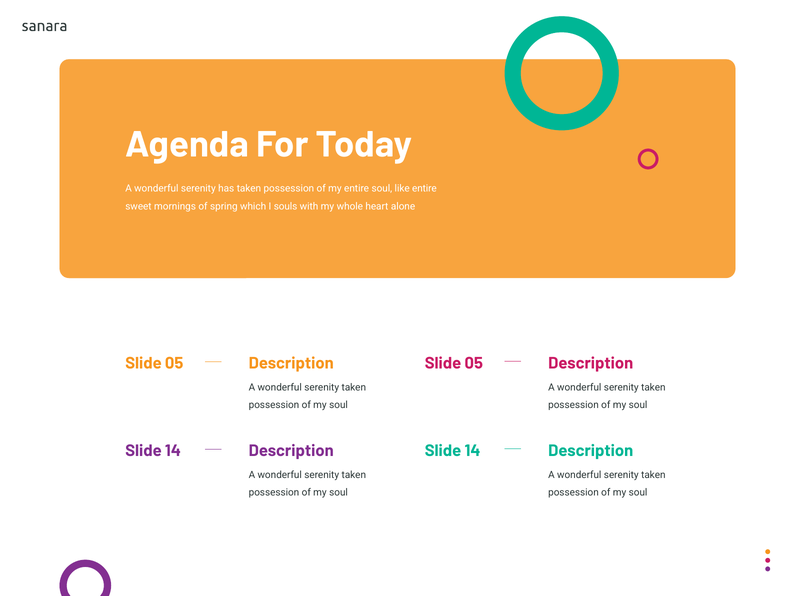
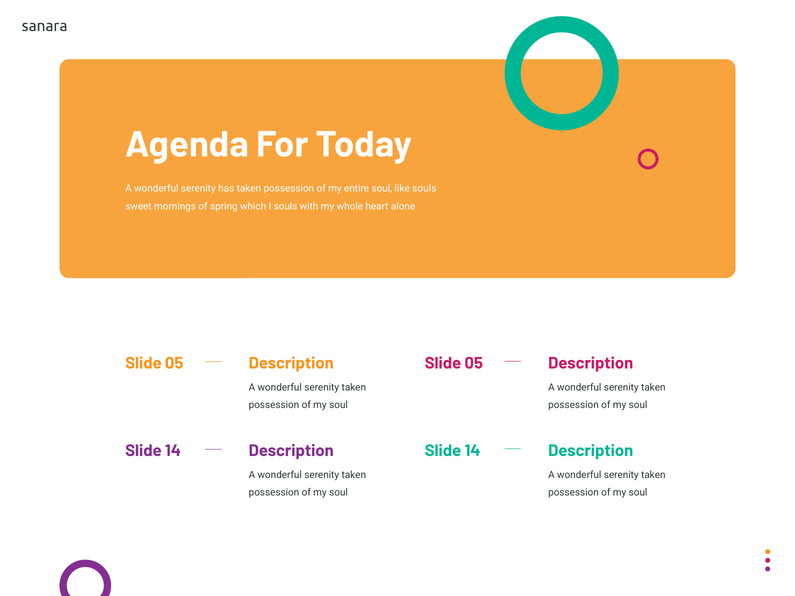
like entire: entire -> souls (424, 189)
